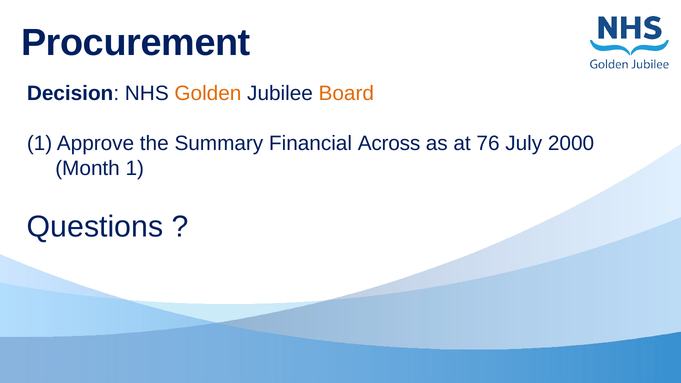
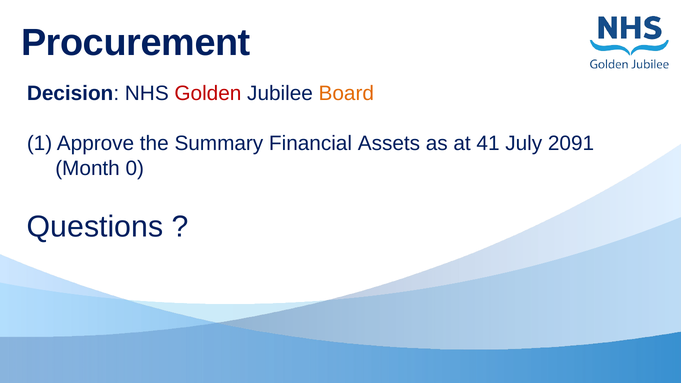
Golden colour: orange -> red (208, 93)
Across: Across -> Assets (389, 143)
76: 76 -> 41 (488, 143)
2000: 2000 -> 2091 (571, 143)
Month 1: 1 -> 0 (135, 168)
